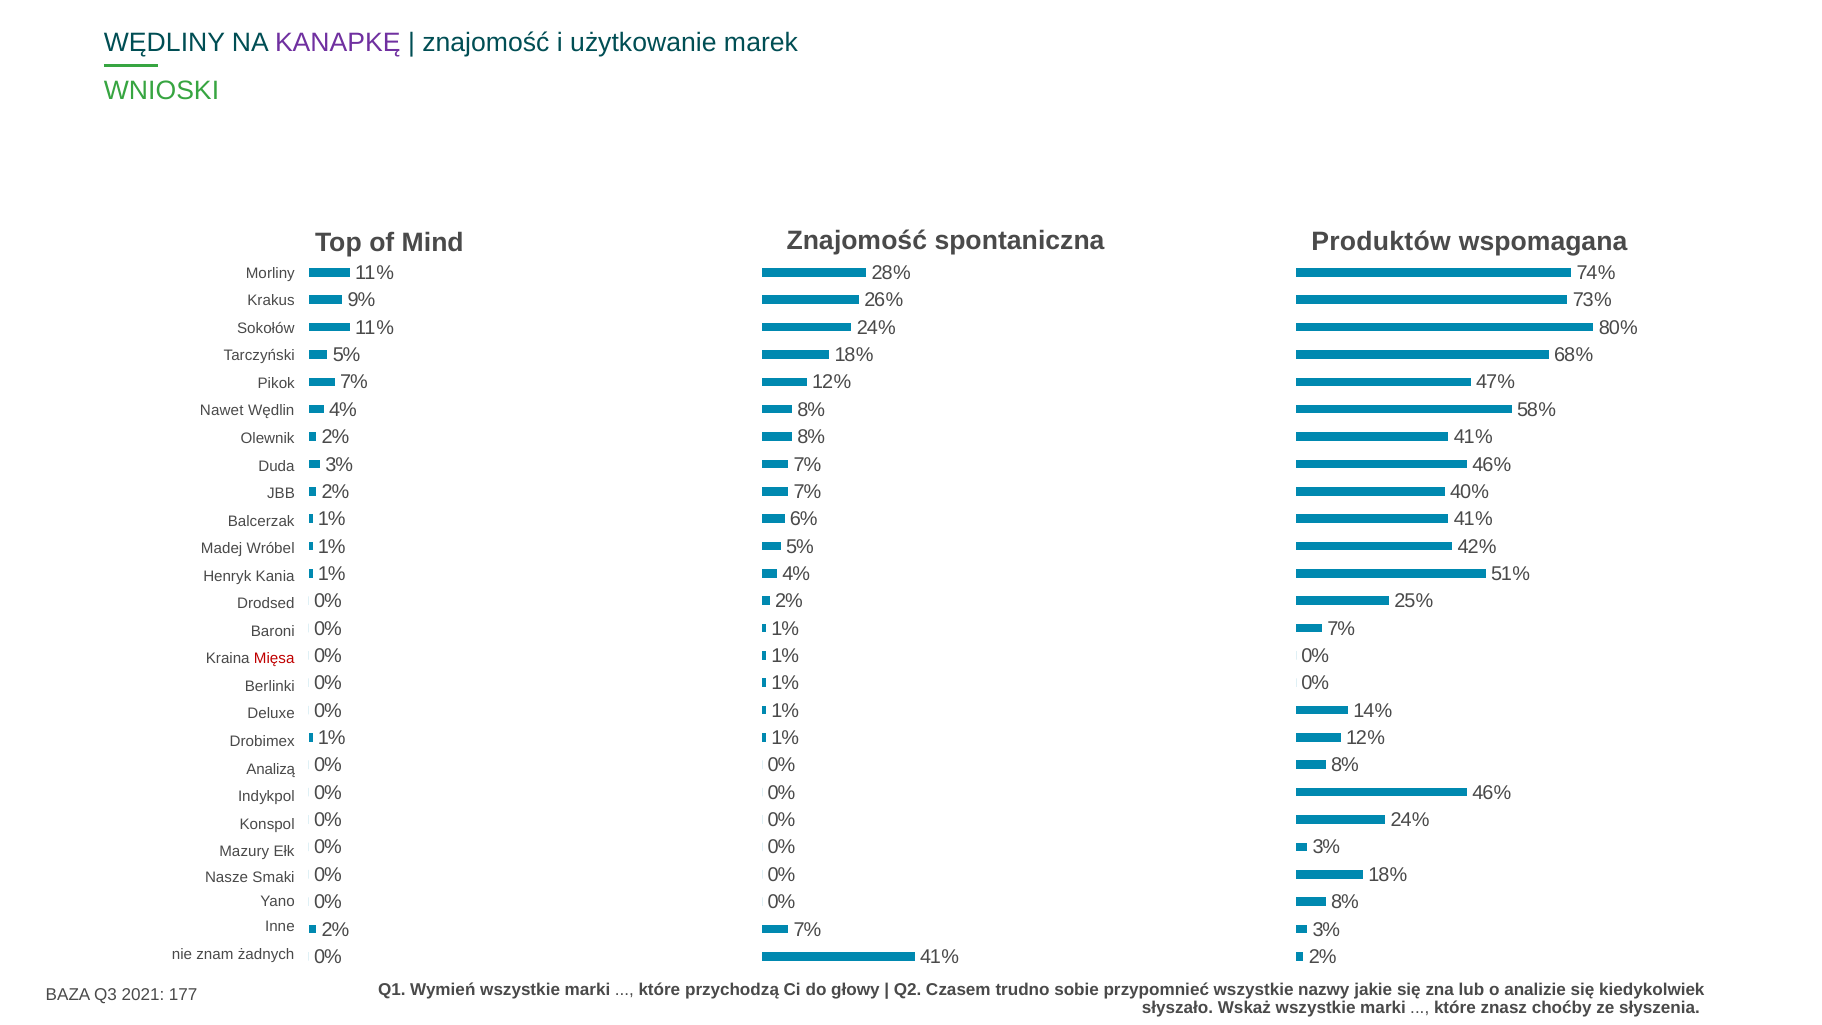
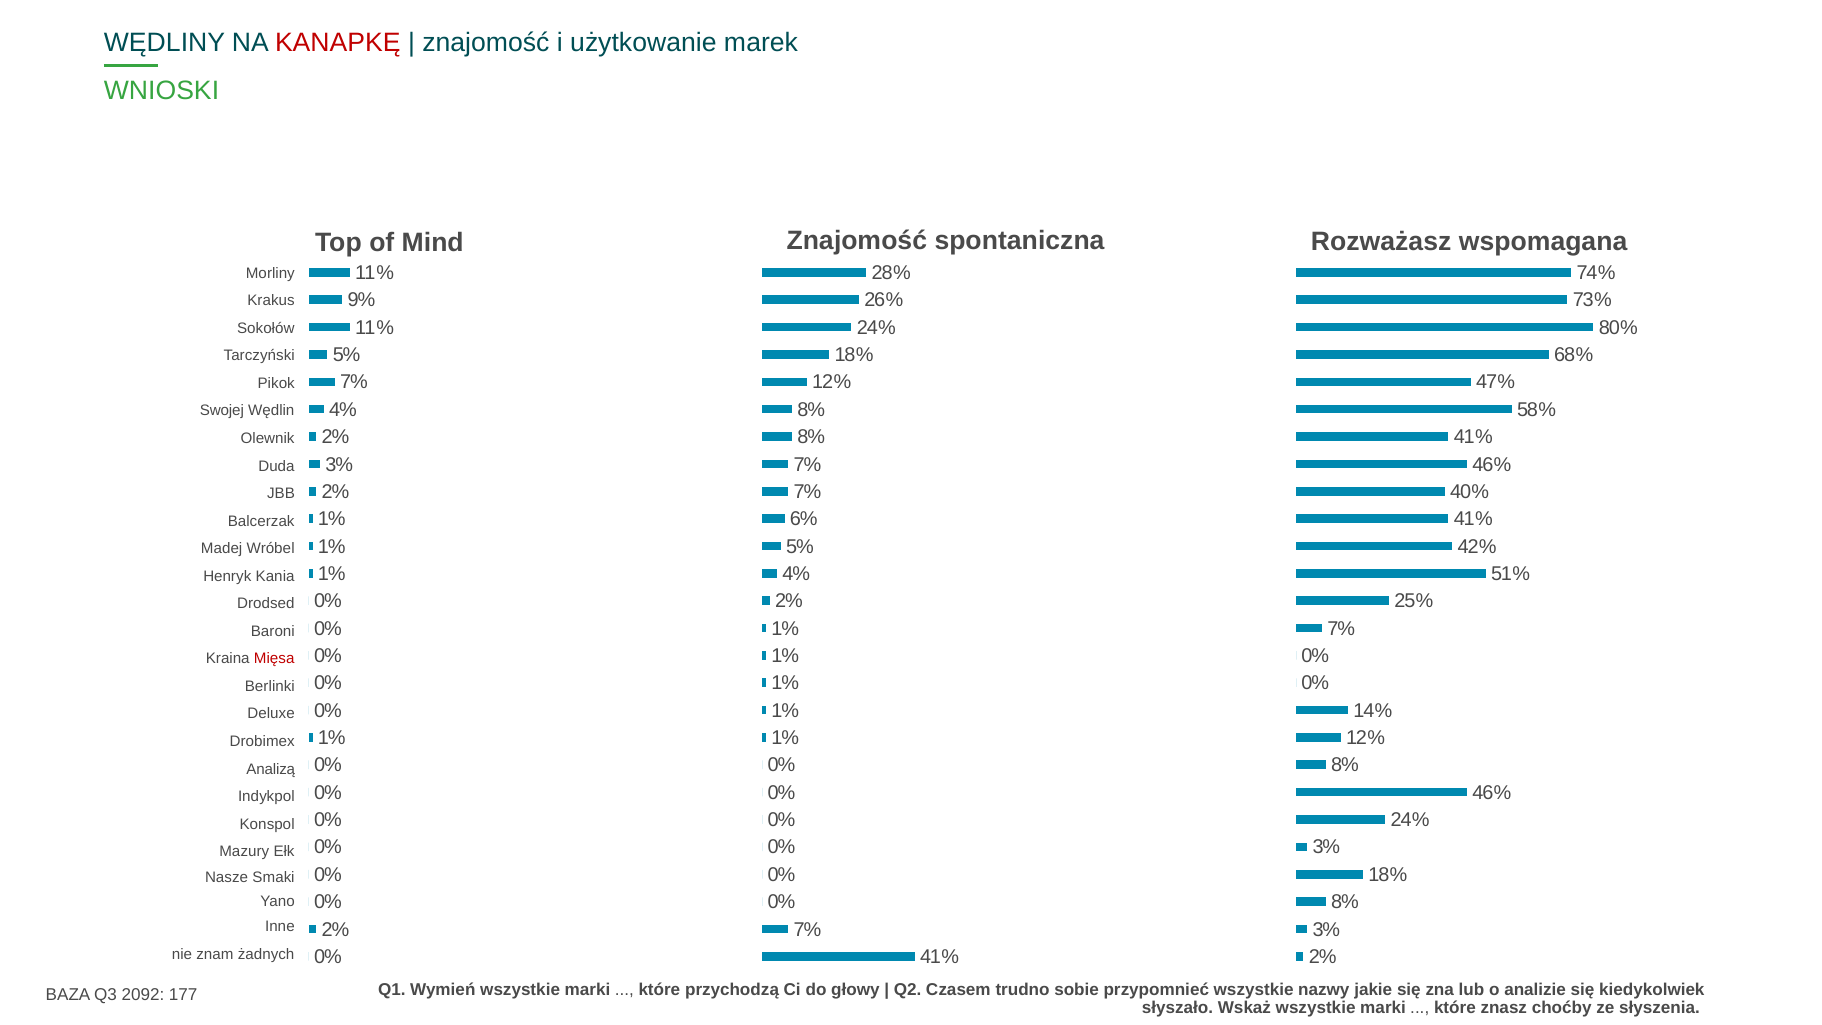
KANAPKĘ colour: purple -> red (338, 42)
Produktów: Produktów -> Rozważasz (1381, 242)
Nawet: Nawet -> Swojej (222, 411)
2021: 2021 -> 2092 (143, 994)
